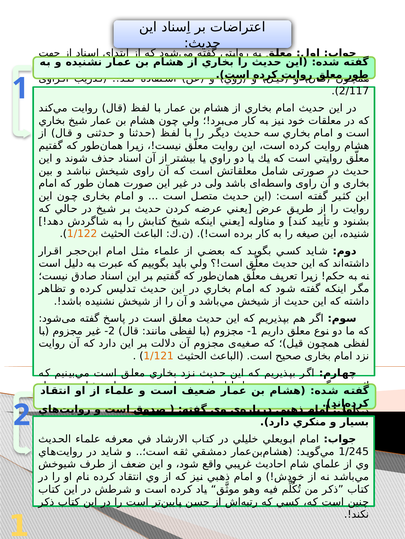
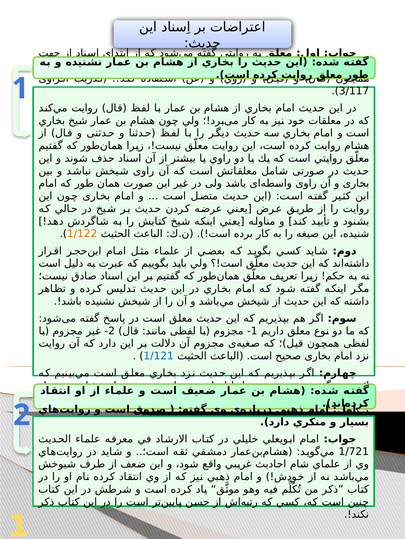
2/117: 2/117 -> 3/117 (354, 91)
1/121 colour: orange -> blue (159, 357)
1/245: 1/245 -> 1/721 (354, 452)
